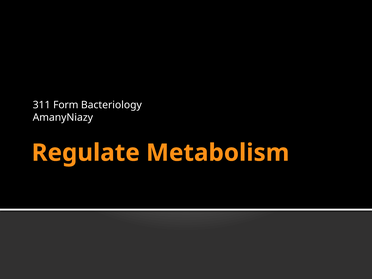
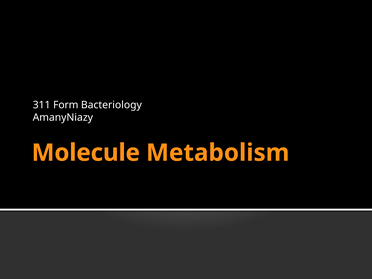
Regulate: Regulate -> Molecule (86, 153)
